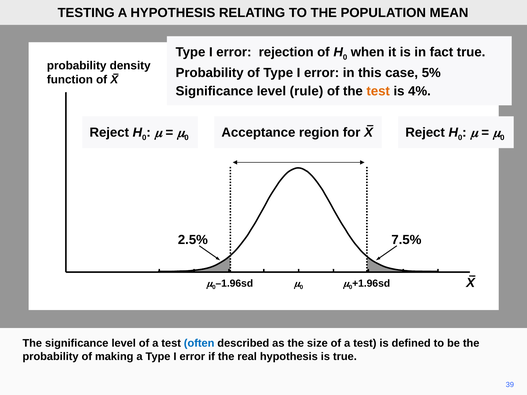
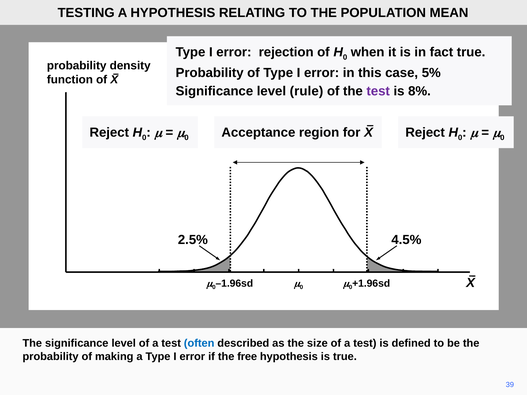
test colour: orange -> purple (378, 91)
4%: 4% -> 8% (419, 91)
7.5%: 7.5% -> 4.5% (406, 240)
real: real -> free (247, 357)
